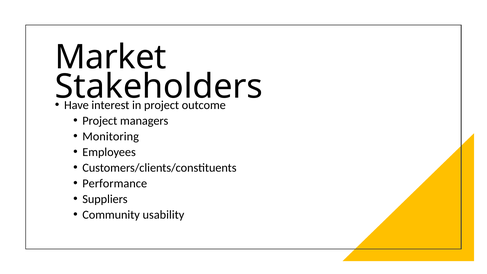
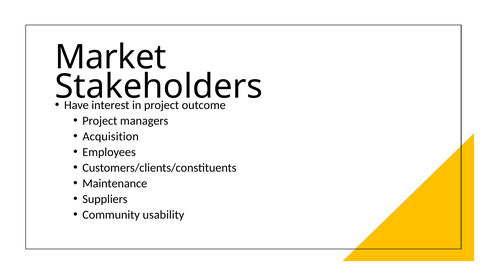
Monitoring: Monitoring -> Acquisition (111, 136)
Performance: Performance -> Maintenance (115, 183)
